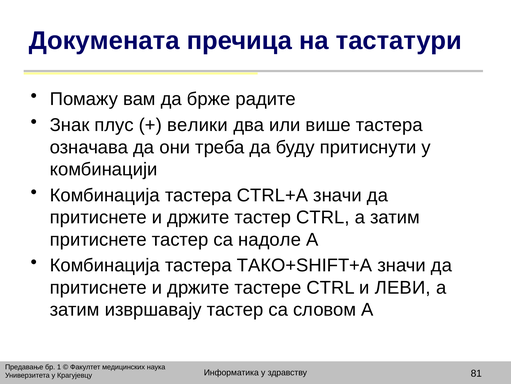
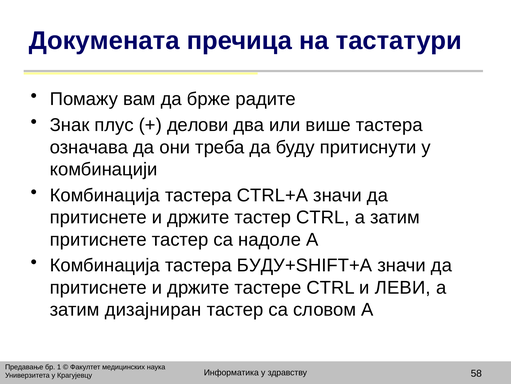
велики: велики -> делови (198, 125)
ТАКО+SHIFT+А: ТАКО+SHIFT+А -> БУДУ+SHIFT+А (305, 265)
извршавају: извршавају -> дизајниран (153, 309)
81: 81 -> 58 (476, 373)
